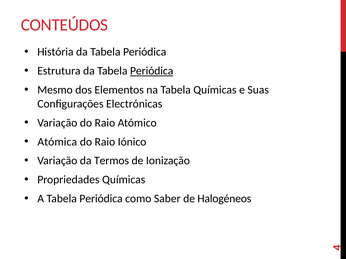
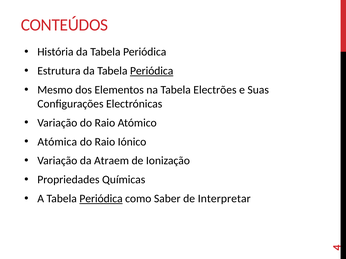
Tabela Químicas: Químicas -> Electrões (215, 90)
Termos: Termos -> Atraem (112, 161)
Periódica underline: none -> present (101, 199)
Halogéneos: Halogéneos -> Interpretar (224, 199)
